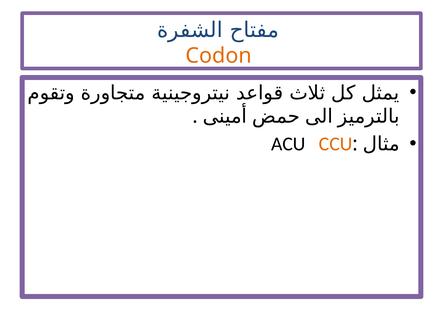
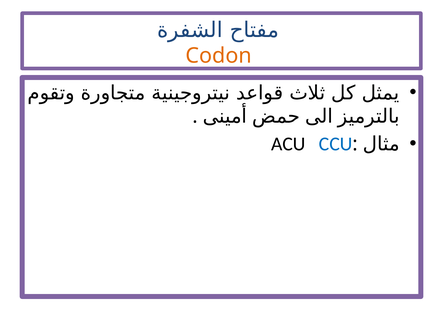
CCU colour: orange -> blue (336, 144)
